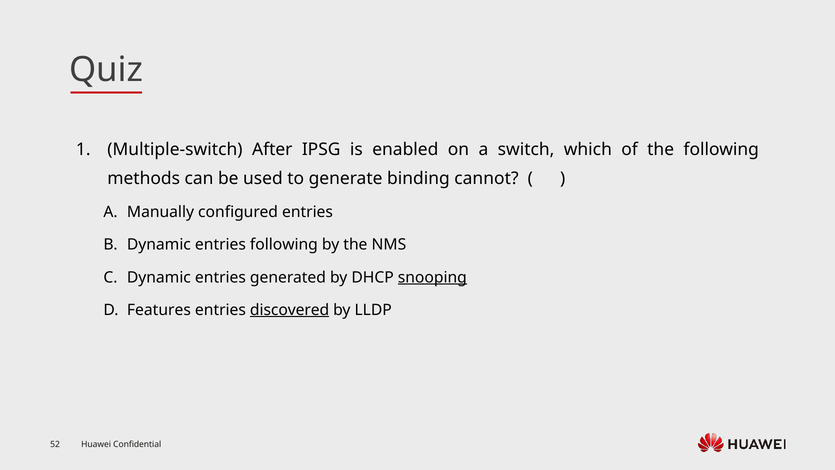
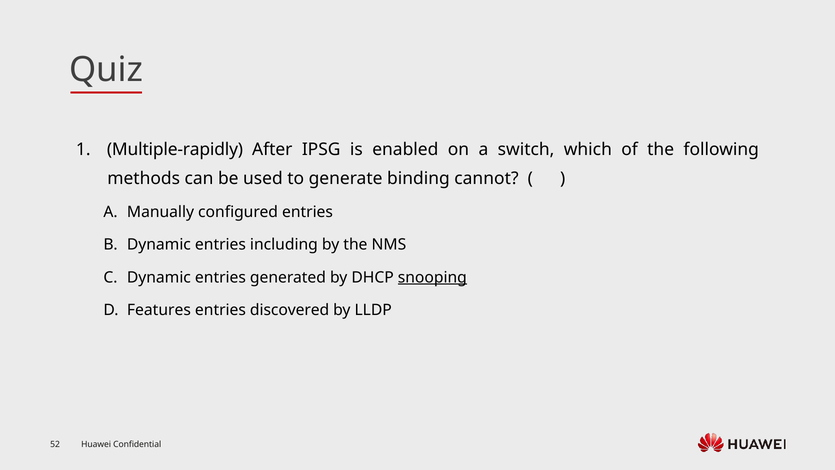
Multiple-switch: Multiple-switch -> Multiple-rapidly (175, 149)
entries following: following -> including (284, 245)
discovered underline: present -> none (290, 310)
